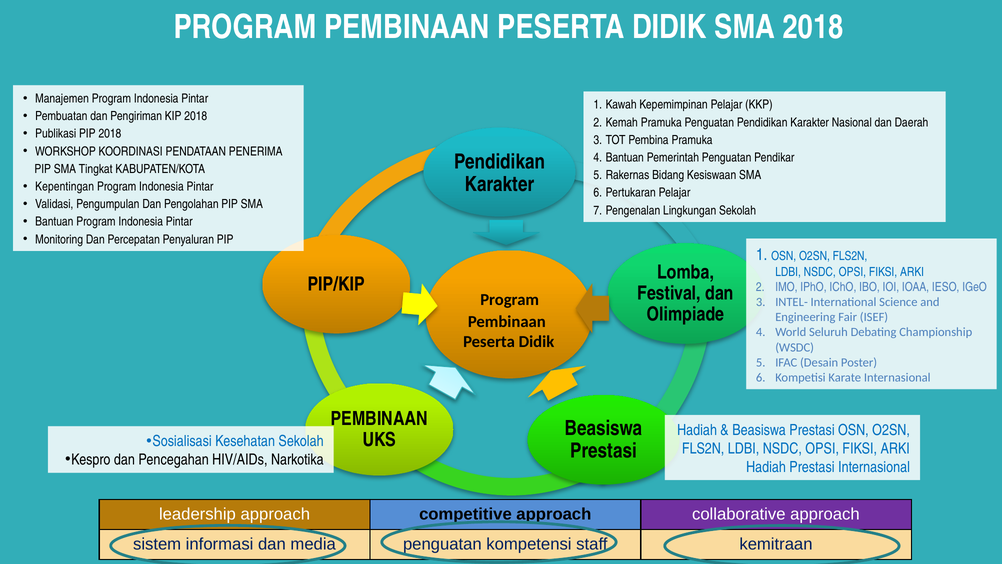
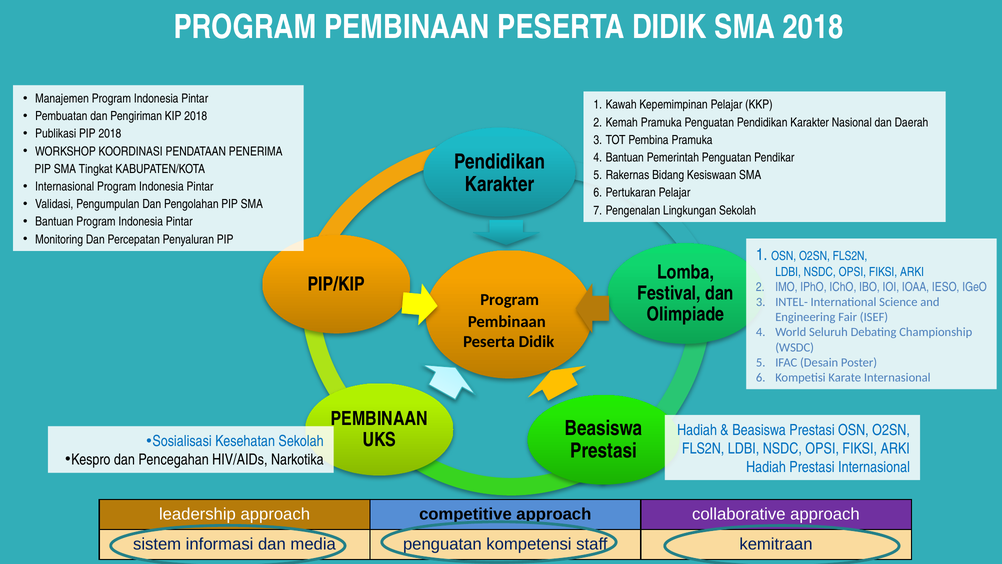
Kepentingan: Kepentingan -> Internasional (65, 186)
